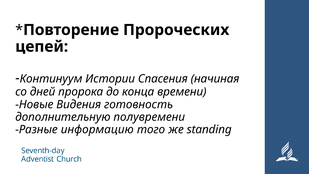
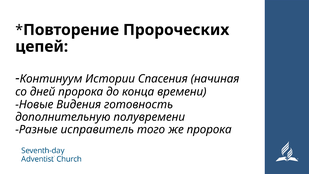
информацию: информацию -> исправитель (97, 129)
же standing: standing -> пророка (209, 129)
